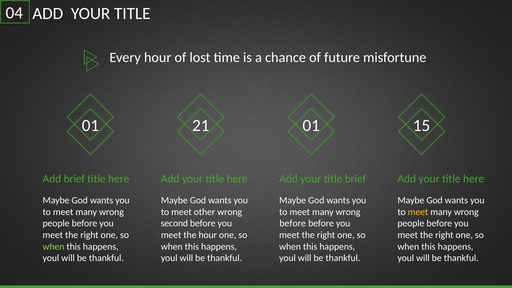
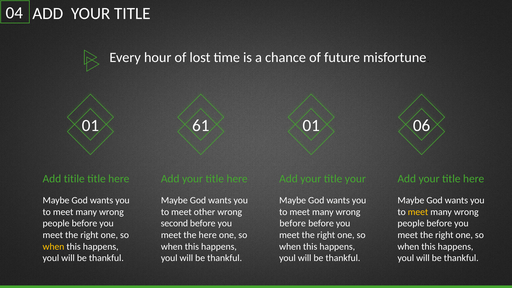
21: 21 -> 61 (201, 126)
15: 15 -> 06 (422, 126)
Add brief: brief -> titile (74, 179)
title brief: brief -> your (355, 179)
the hour: hour -> here (208, 235)
when colour: light green -> yellow (54, 247)
